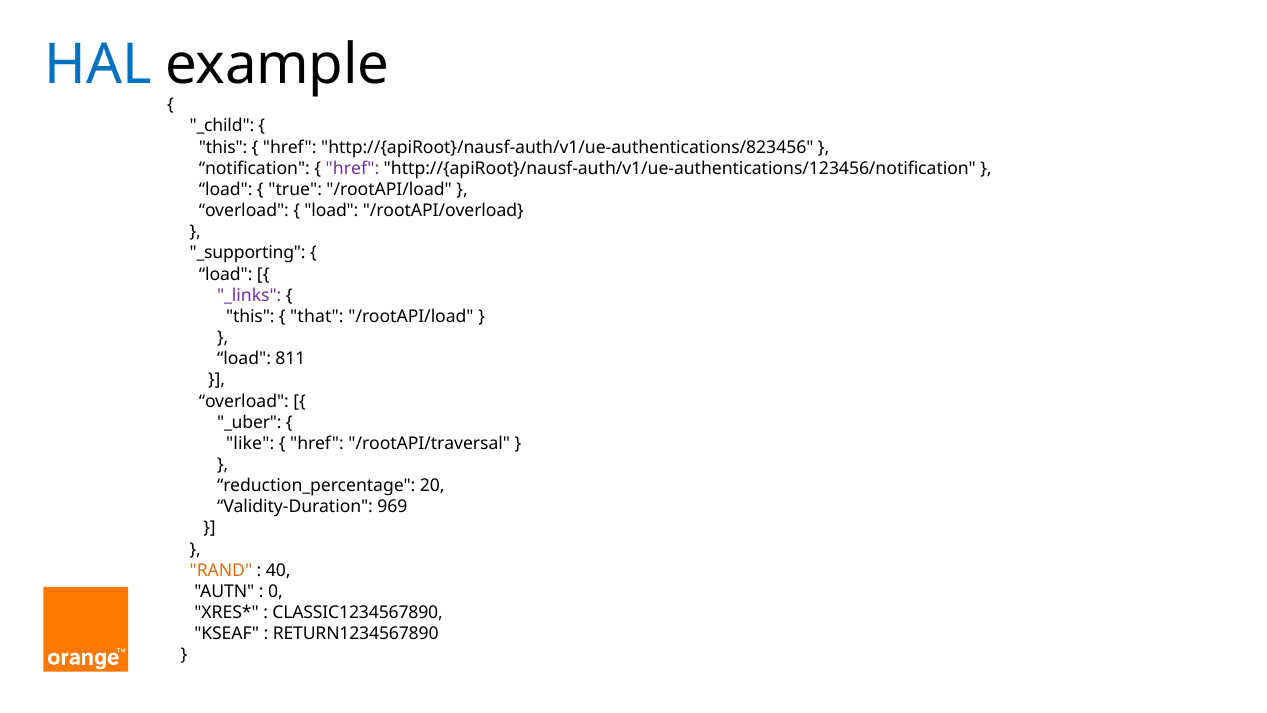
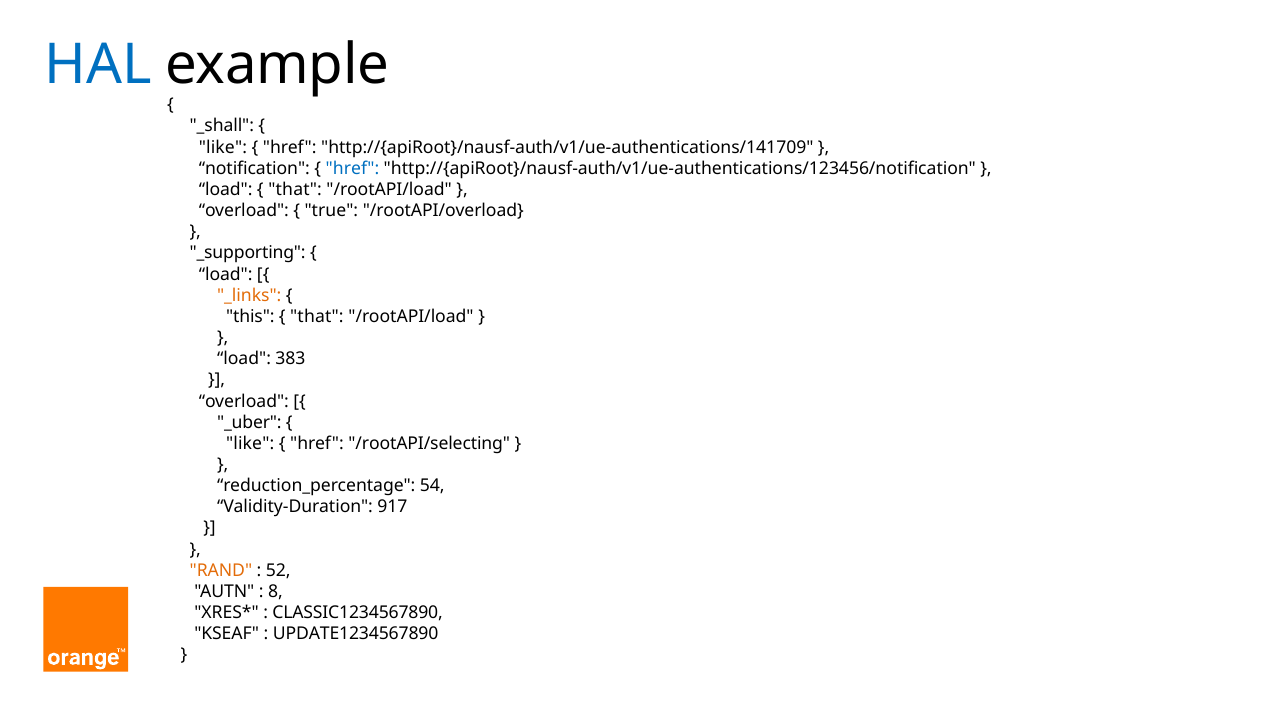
_child: _child -> _shall (222, 126)
this: this -> like (223, 147)
http://{apiRoot}/nausf-auth/v1/ue-authentications/823456: http://{apiRoot}/nausf-auth/v1/ue-authentications/823456 -> http://{apiRoot}/nausf-auth/v1/ue-authentications/141709 (567, 147)
href colour: purple -> blue (352, 168)
true: true -> that (295, 190)
load: load -> true (331, 211)
_links colour: purple -> orange (249, 295)
811: 811 -> 383 (290, 359)
/rootAPI/traversal: /rootAPI/traversal -> /rootAPI/selecting (429, 443)
20: 20 -> 54 (432, 486)
969: 969 -> 917 (392, 507)
40: 40 -> 52 (278, 570)
0: 0 -> 8 (276, 591)
RETURN1234567890: RETURN1234567890 -> UPDATE1234567890 (356, 634)
